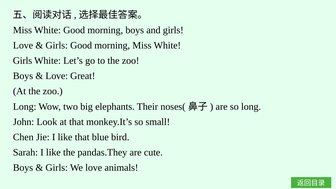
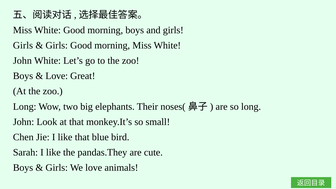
Love: Love -> Girls (23, 45)
Girls: Girls -> John (22, 61)
